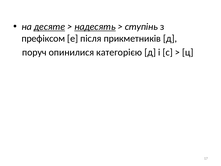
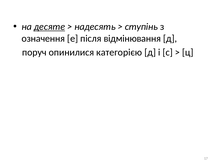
надесять underline: present -> none (95, 27)
префіксом: префіксом -> означення (43, 38)
прикметників: прикметників -> відмінювання (132, 38)
